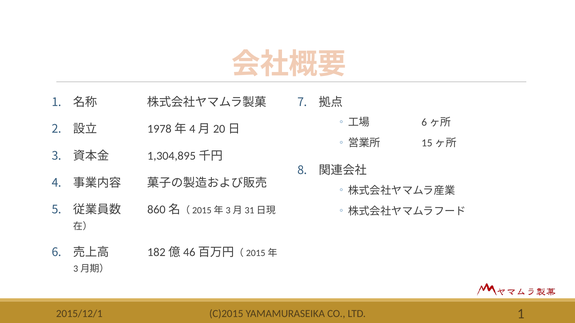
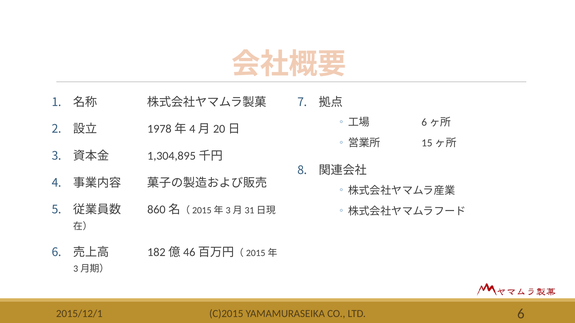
LTD 1: 1 -> 6 (521, 314)
